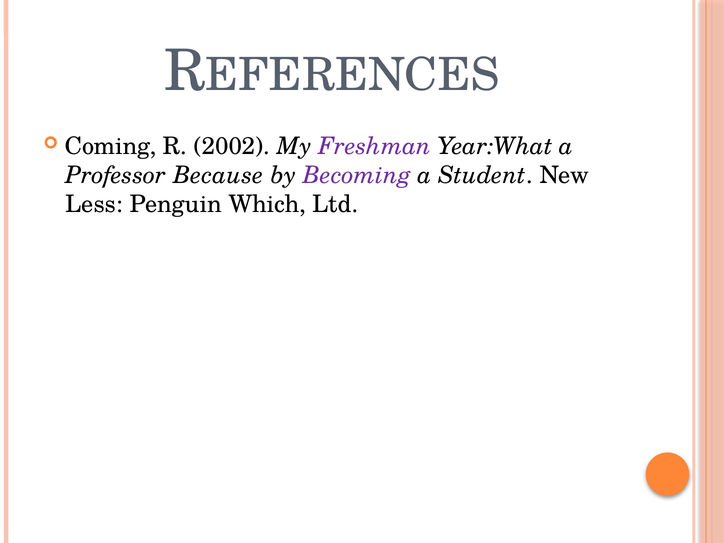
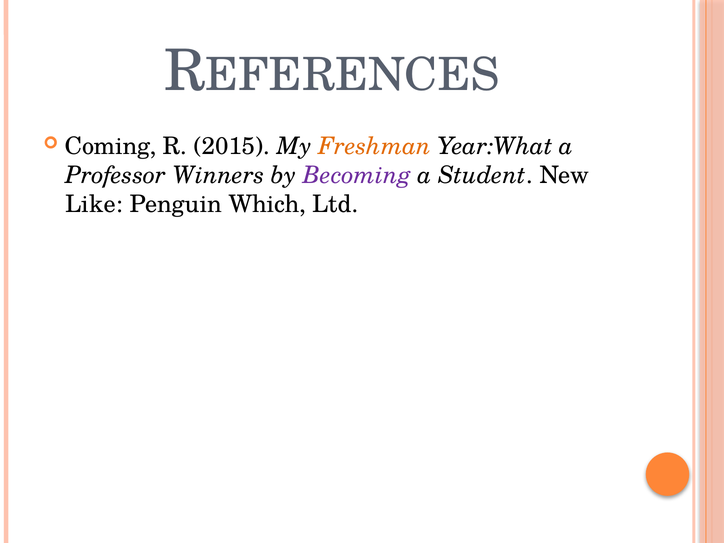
2002: 2002 -> 2015 (232, 146)
Freshman colour: purple -> orange (375, 146)
Because: Because -> Winners (219, 175)
Less: Less -> Like (94, 204)
